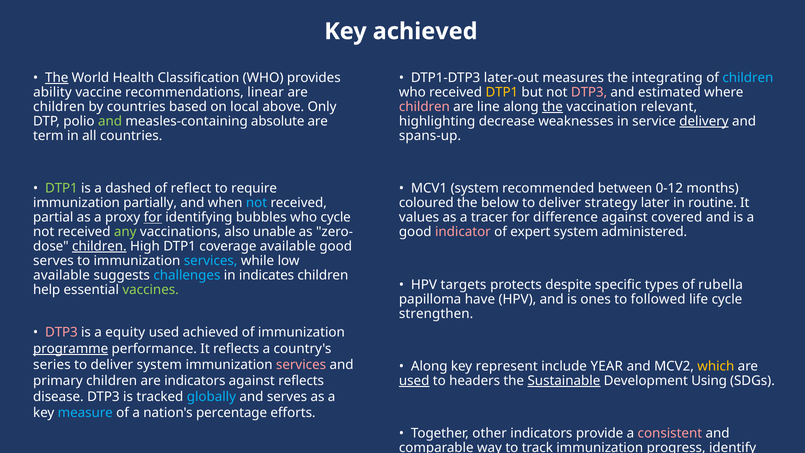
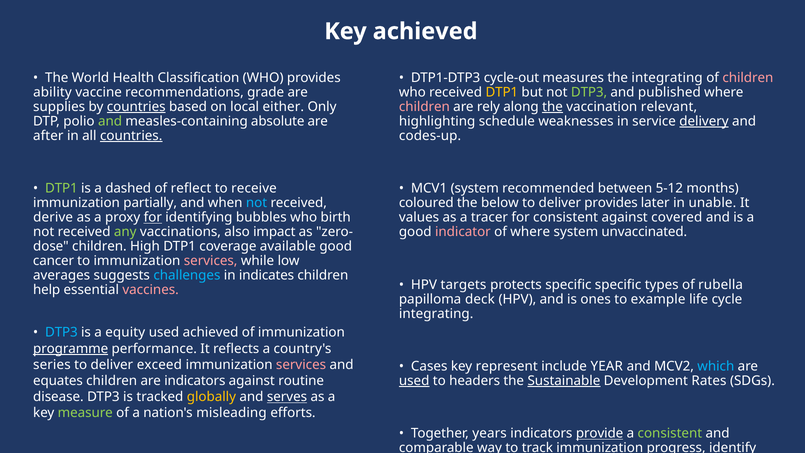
The underline: present -> none (57, 78)
later-out: later-out -> cycle-out (511, 78)
children colour: light blue -> pink (748, 78)
linear: linear -> grade (266, 92)
DTP3 colour: pink -> light green (589, 92)
estimated: estimated -> published (669, 92)
children: children -> supplies (59, 107)
countries underline: none -> present (136, 107)
above: above -> either (283, 107)
line: line -> rely (488, 107)
decrease: decrease -> schedule (507, 121)
term: term -> after (48, 136)
countries underline: none -> present (131, 136)
spans-up: spans-up -> codes-up (430, 136)
require: require -> receive (254, 188)
0-12: 0-12 -> 5-12 (669, 188)
deliver strategy: strategy -> provides (611, 203)
routine: routine -> unable (712, 203)
partial: partial -> derive (53, 217)
who cycle: cycle -> birth (336, 217)
for difference: difference -> consistent (566, 217)
unable: unable -> impact (274, 232)
of expert: expert -> where (530, 232)
administered: administered -> unvaccinated (644, 232)
children underline: present -> none (99, 246)
serves: serves -> cancer (54, 261)
services colour: light blue -> pink (211, 261)
available: available -> averages (62, 275)
protects despite: despite -> specific (568, 285)
vaccines colour: light green -> pink (151, 290)
have: have -> deck (480, 299)
followed: followed -> example (658, 299)
strengthen: strengthen -> integrating (436, 313)
DTP3 colour: pink -> light blue (61, 332)
deliver system: system -> exceed (159, 365)
Along: Along -> Cases (429, 366)
which colour: yellow -> light blue (716, 366)
primary: primary -> equates (58, 381)
against reflects: reflects -> routine (301, 381)
Using: Using -> Rates (709, 381)
globally colour: light blue -> yellow (211, 397)
serves underline: none -> present (287, 397)
measure colour: light blue -> light green (85, 413)
percentage: percentage -> misleading (231, 413)
other: other -> years (490, 433)
provide underline: none -> present (600, 433)
consistent colour: pink -> light green (670, 433)
